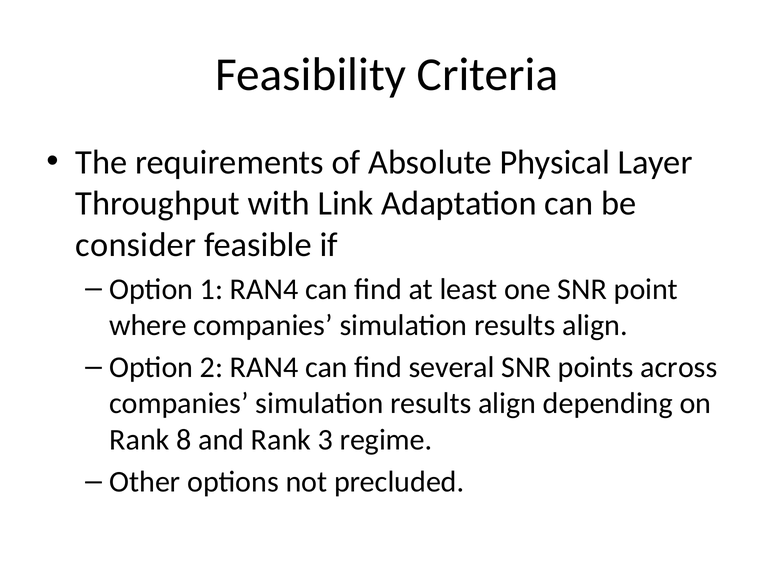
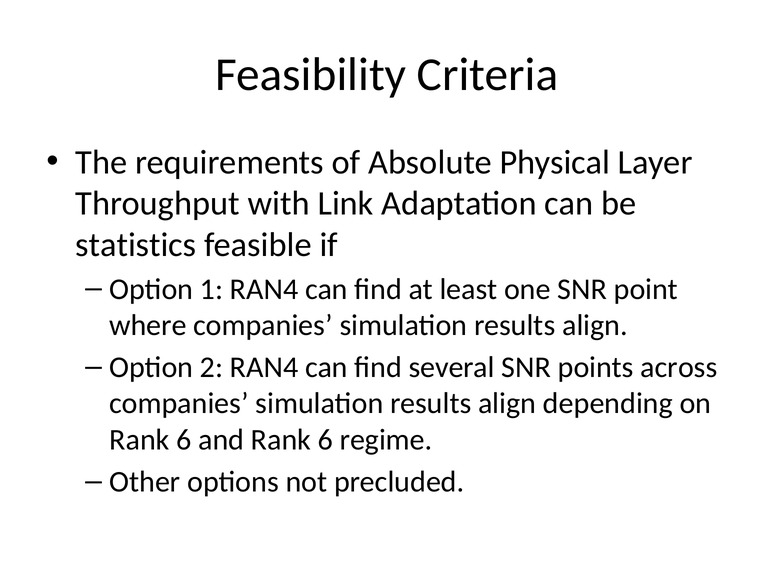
consider: consider -> statistics (136, 245)
8: 8 -> 6 (184, 440)
and Rank 3: 3 -> 6 (325, 440)
